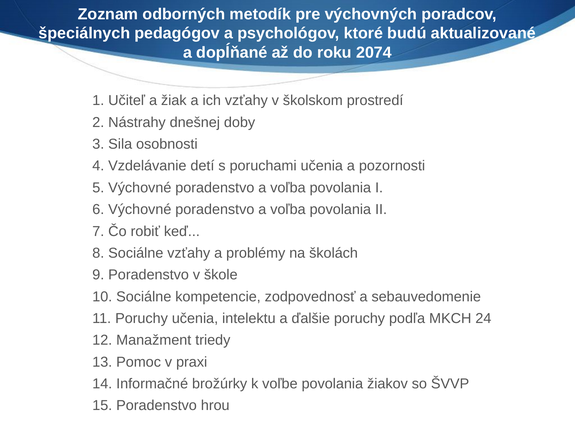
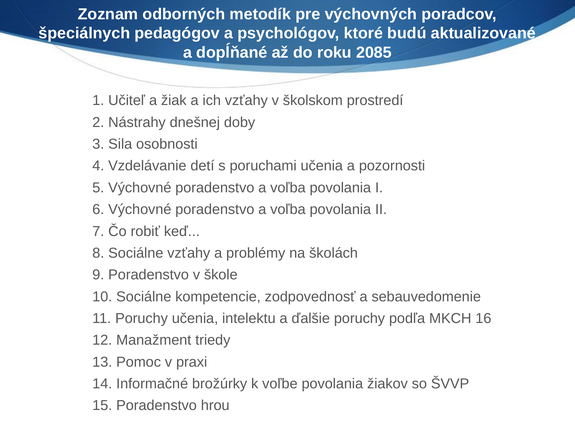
2074: 2074 -> 2085 (374, 53)
24: 24 -> 16 (483, 319)
